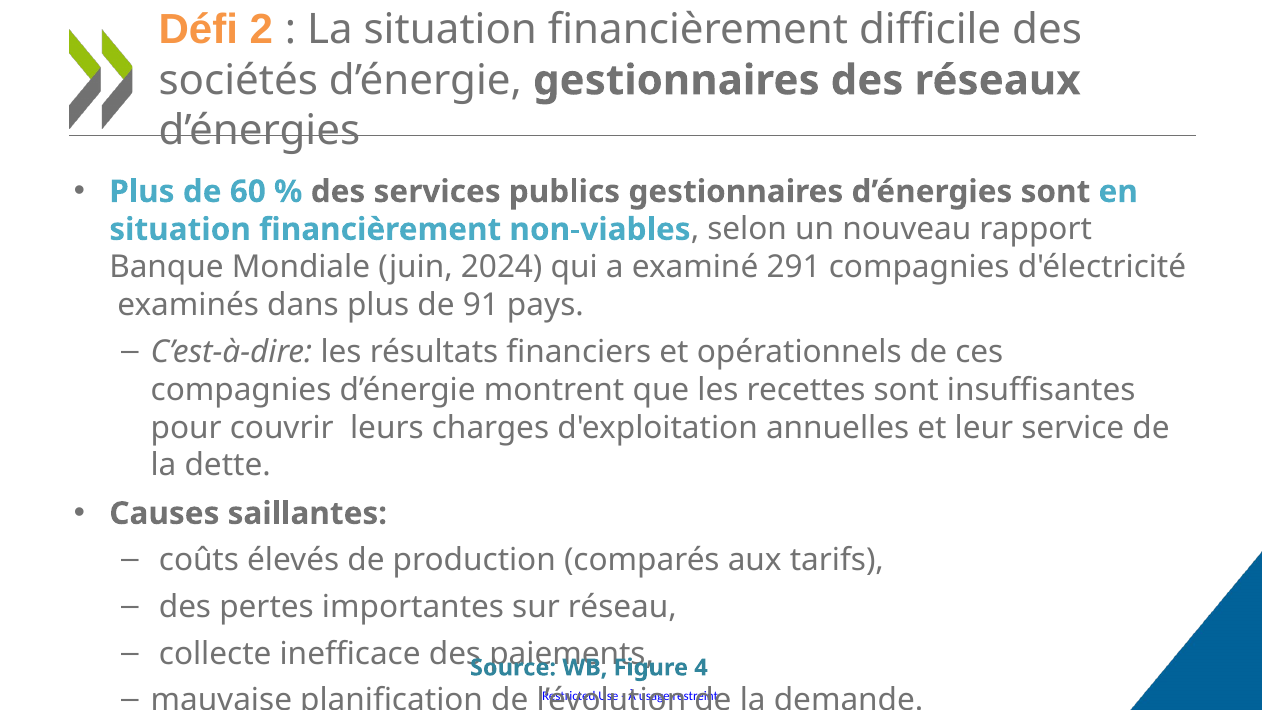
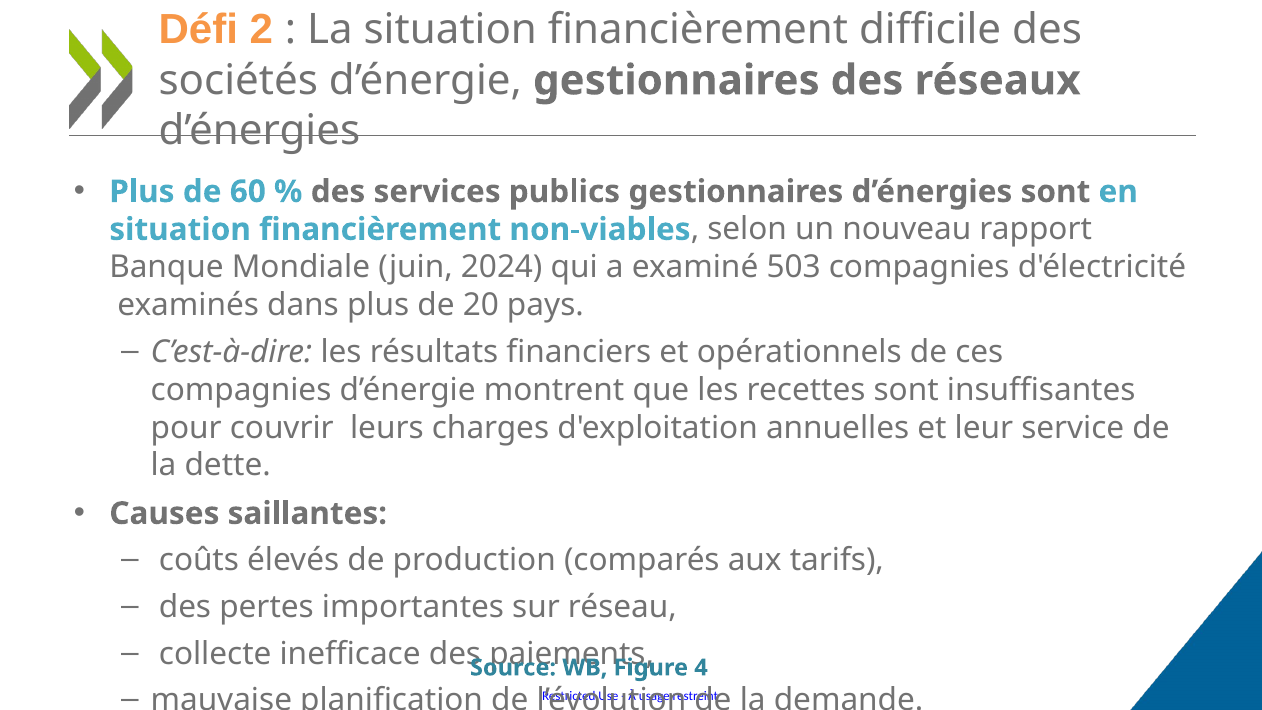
291: 291 -> 503 (794, 267)
91: 91 -> 20 (481, 305)
